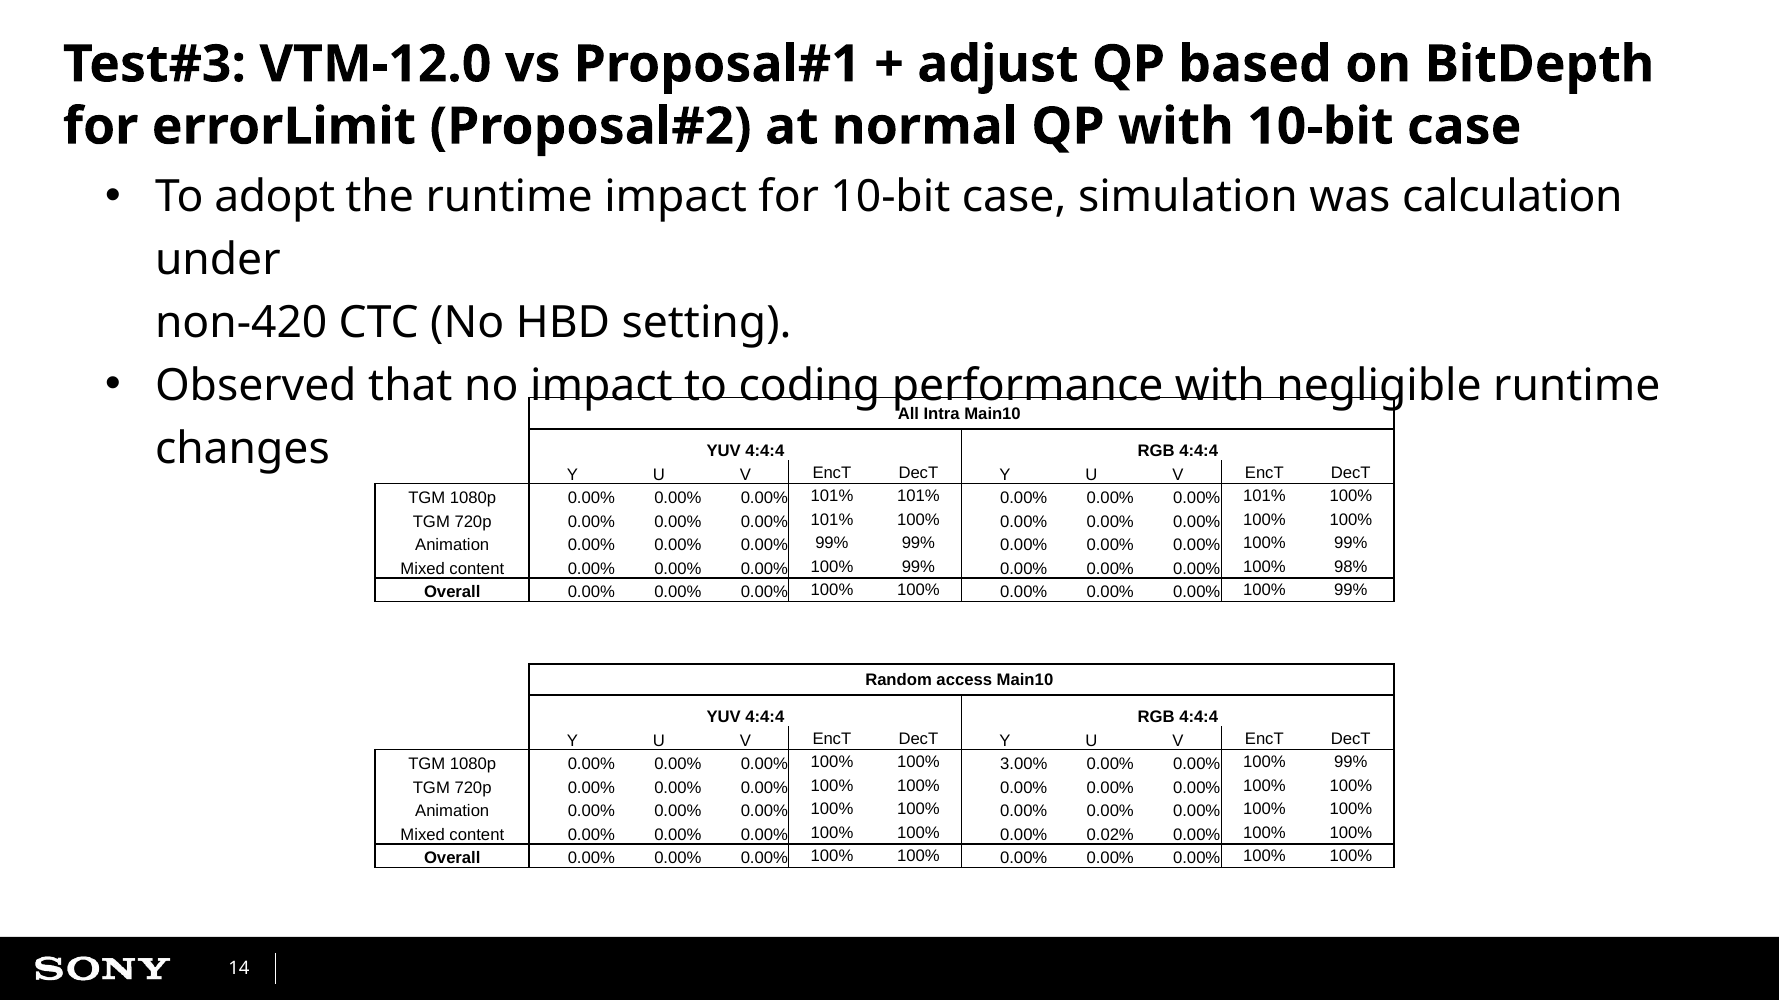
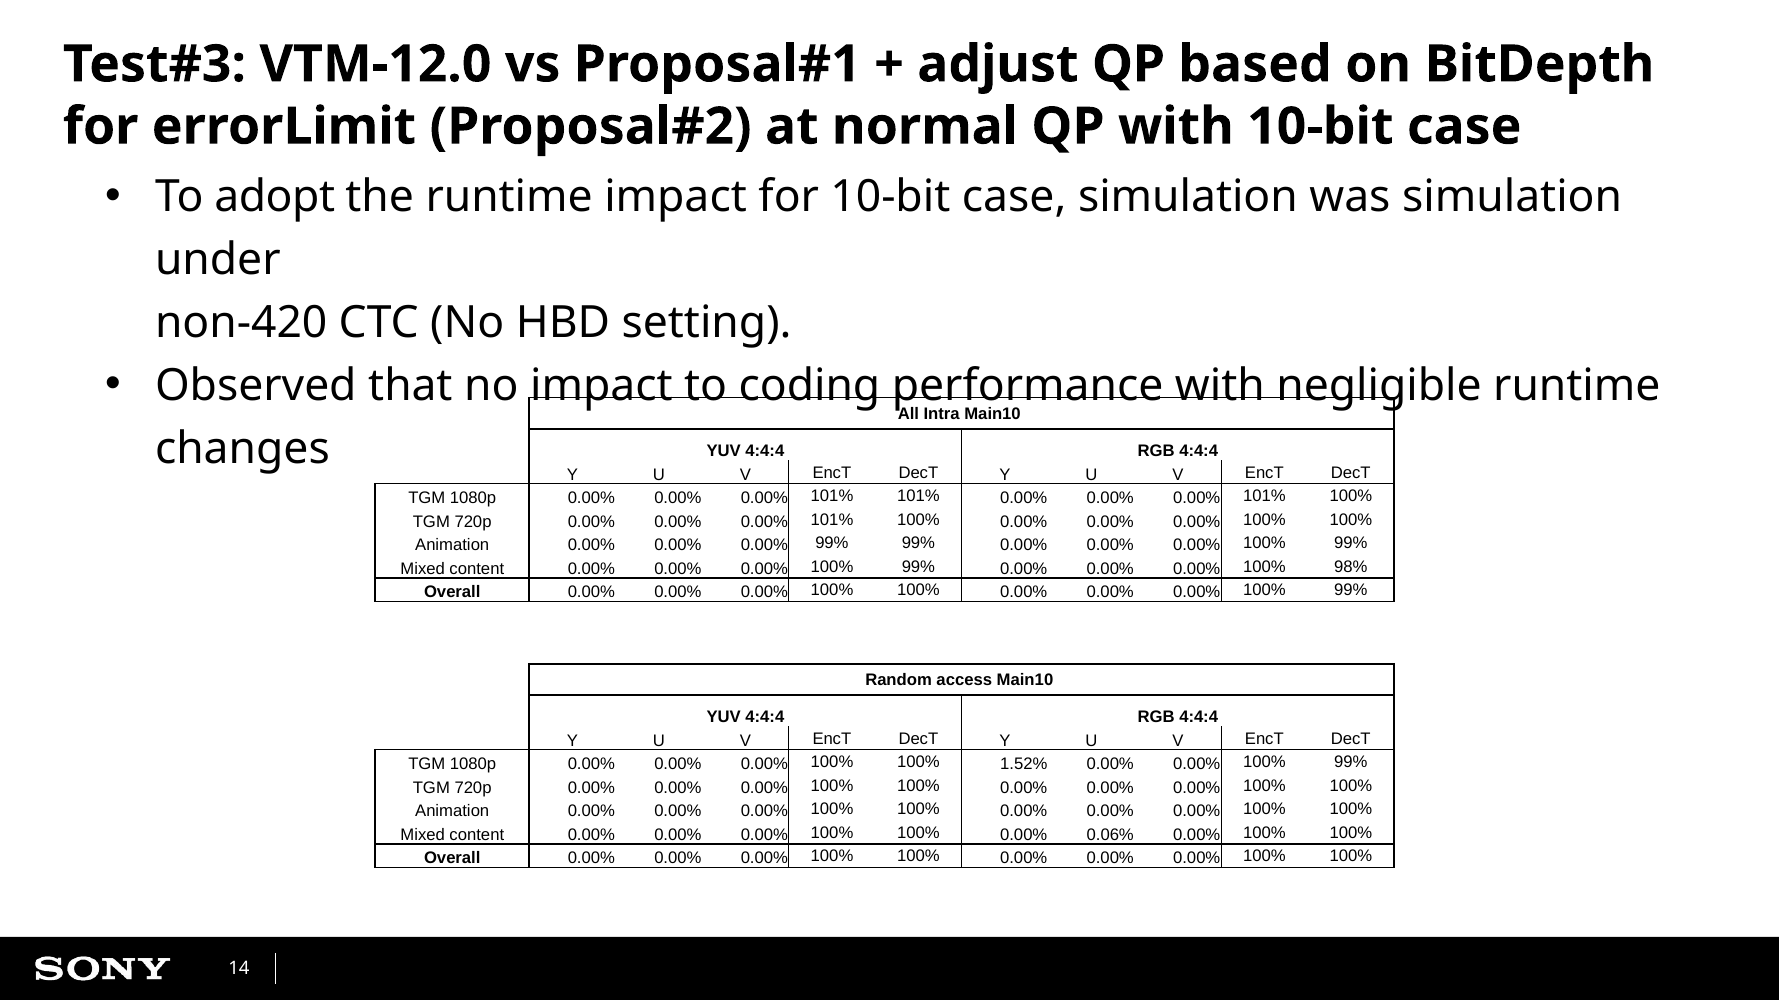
was calculation: calculation -> simulation (1512, 197)
3.00%: 3.00% -> 1.52% (1024, 764)
0.02%: 0.02% -> 0.06% (1110, 835)
